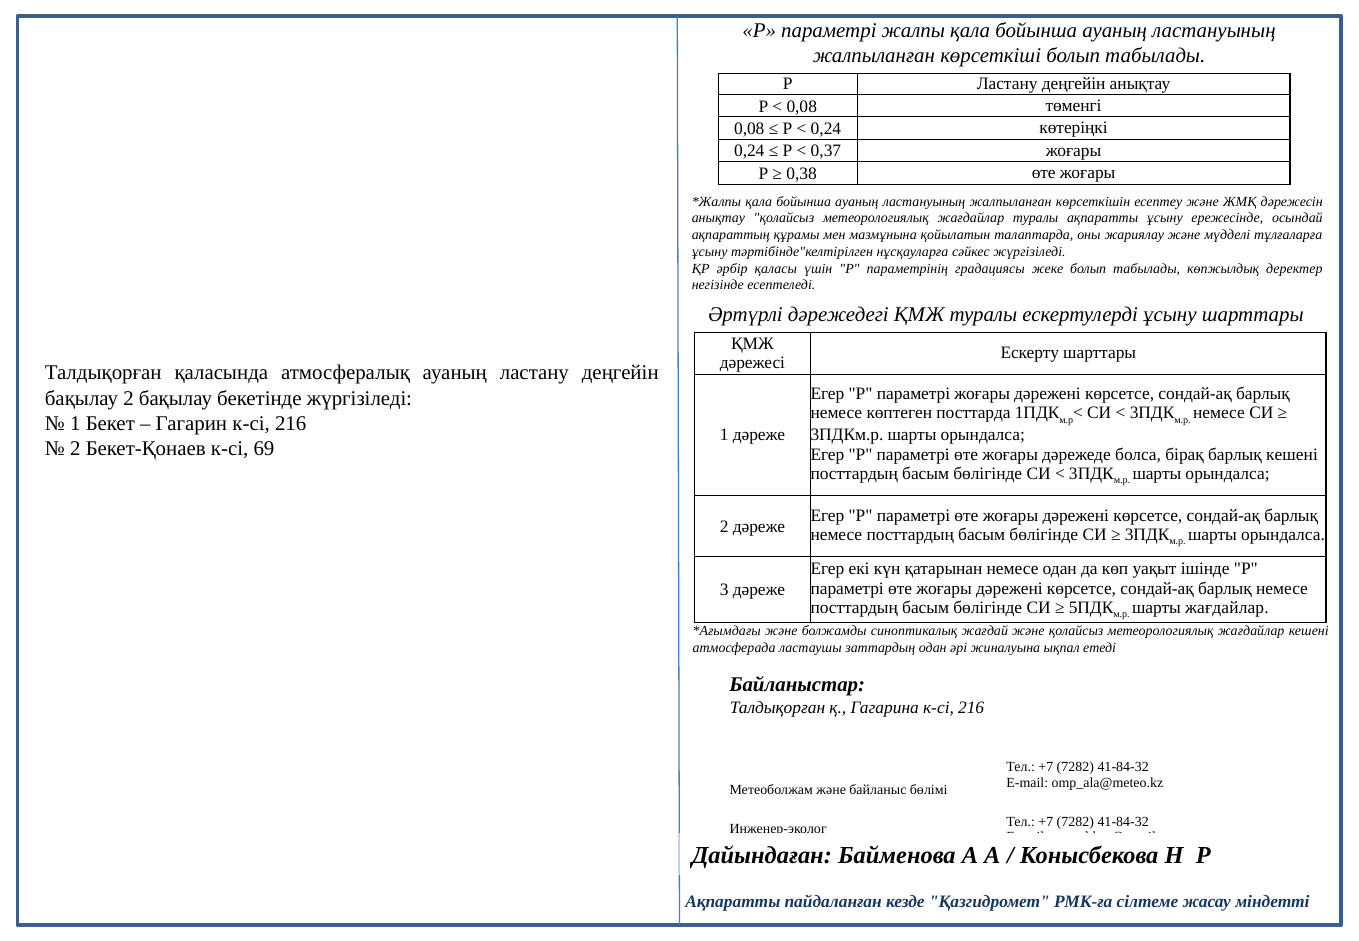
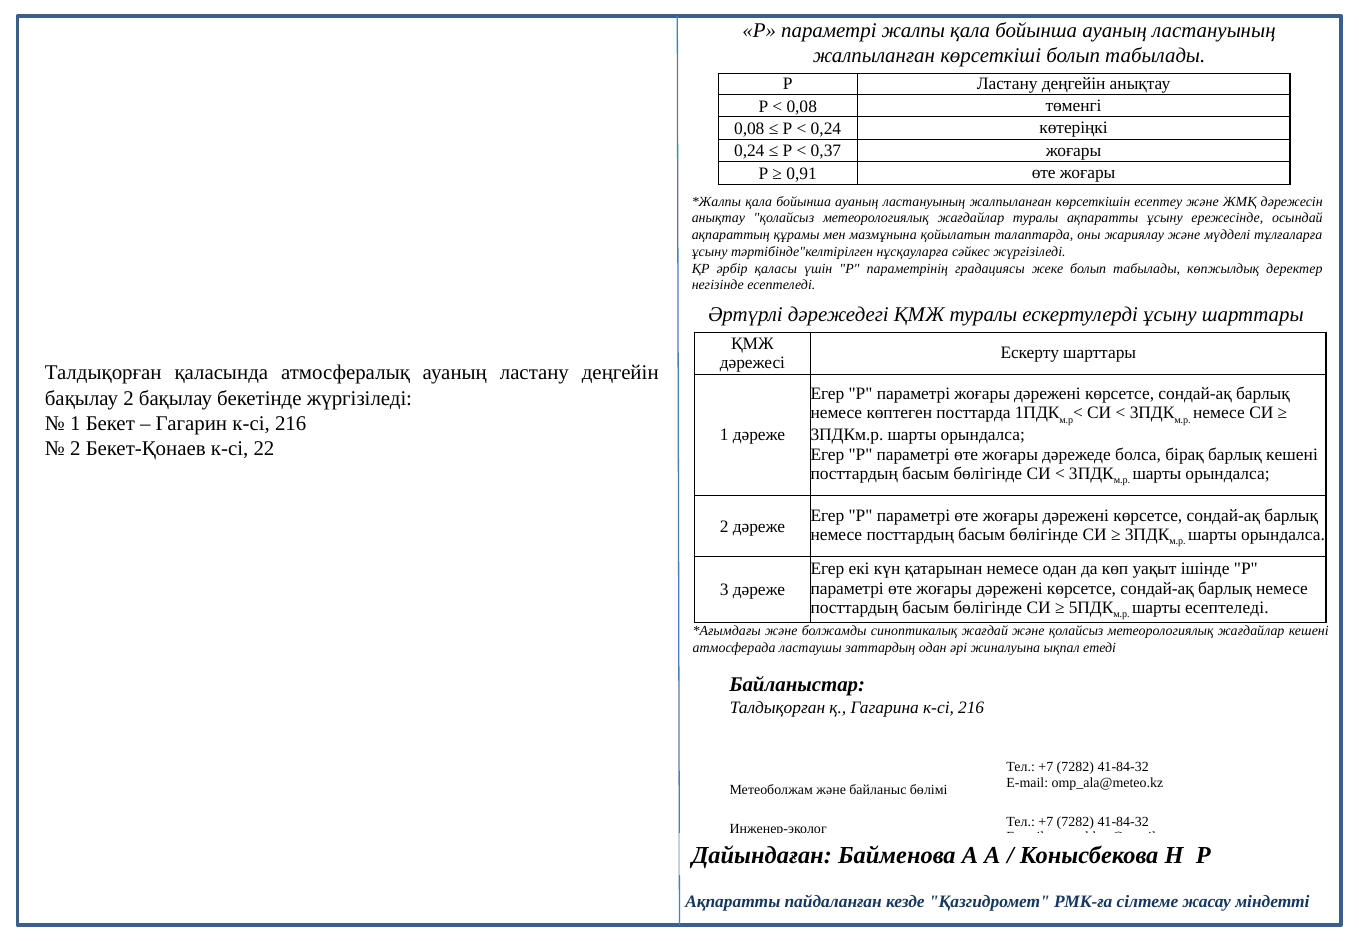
0,38: 0,38 -> 0,91 (802, 174)
69: 69 -> 22 (264, 448)
шарты жағдайлар: жағдайлар -> есептеледі (1227, 607)
